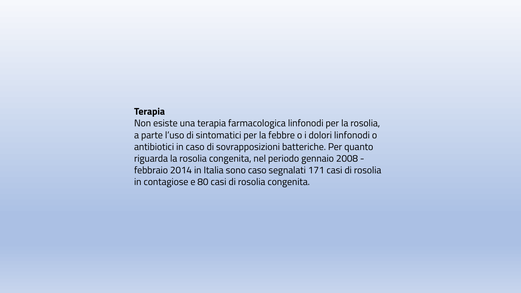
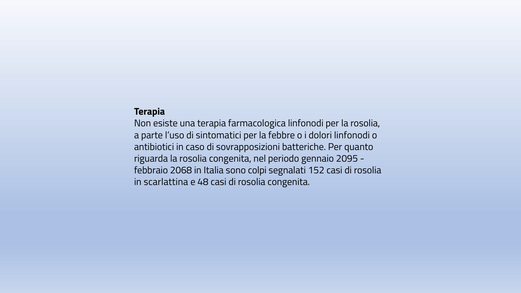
2008: 2008 -> 2095 (347, 159)
2014: 2014 -> 2068 (181, 170)
sono caso: caso -> colpi (257, 170)
171: 171 -> 152 (316, 170)
contagiose: contagiose -> scarlattina (166, 182)
80: 80 -> 48 (203, 182)
